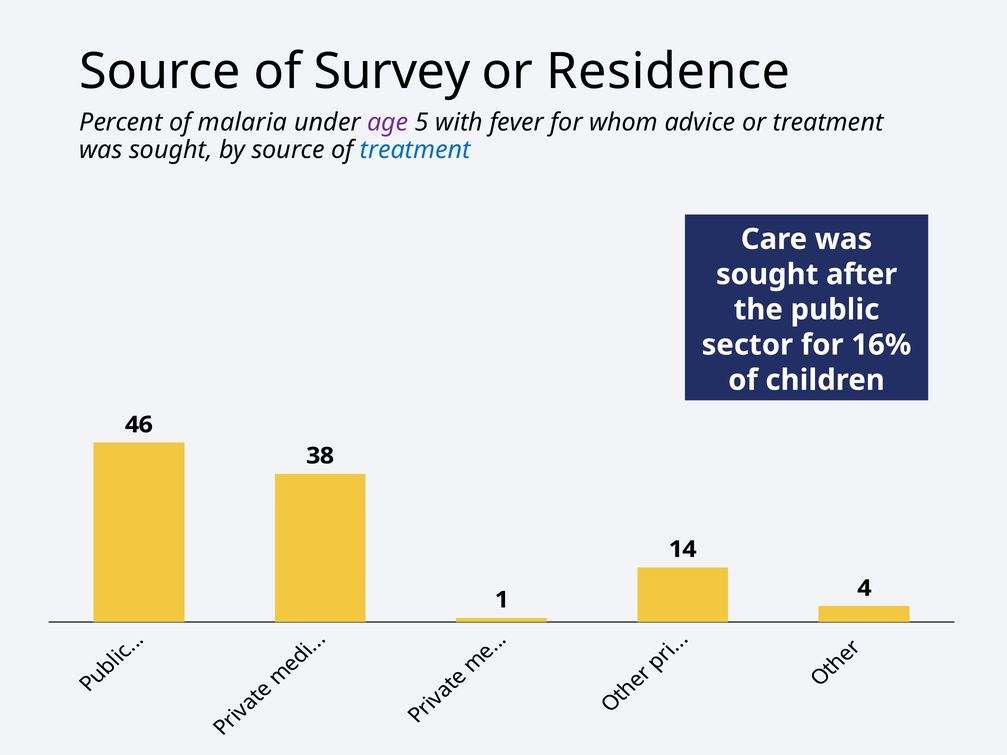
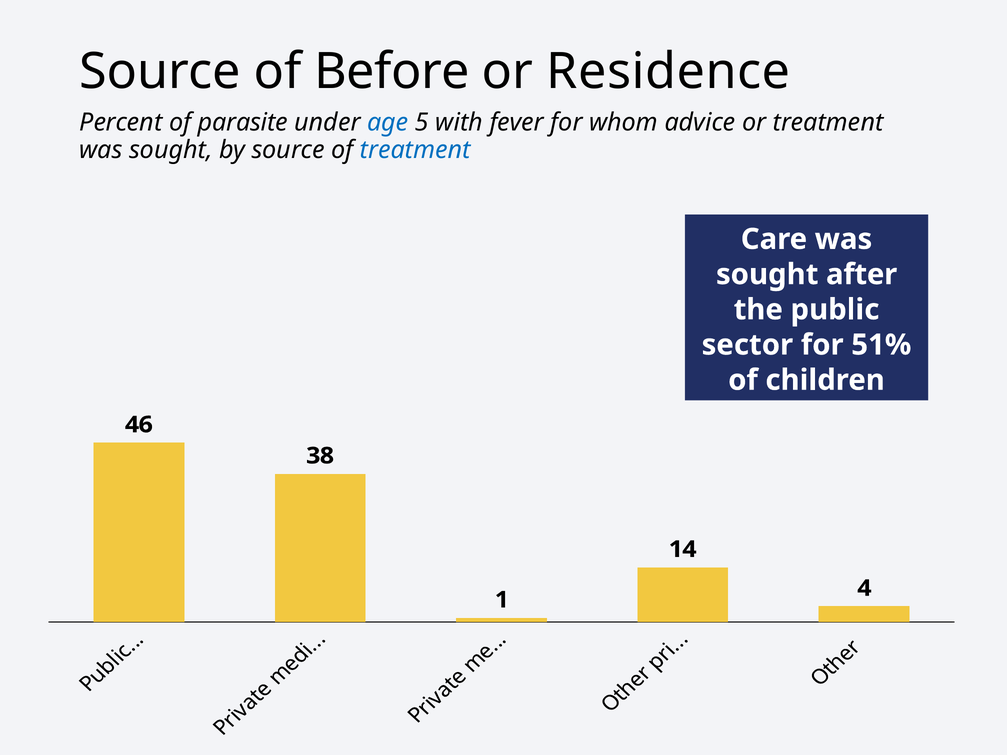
Survey: Survey -> Before (392, 72)
malaria: malaria -> parasite (243, 123)
age colour: purple -> blue (388, 123)
16%: 16% -> 51% (881, 345)
